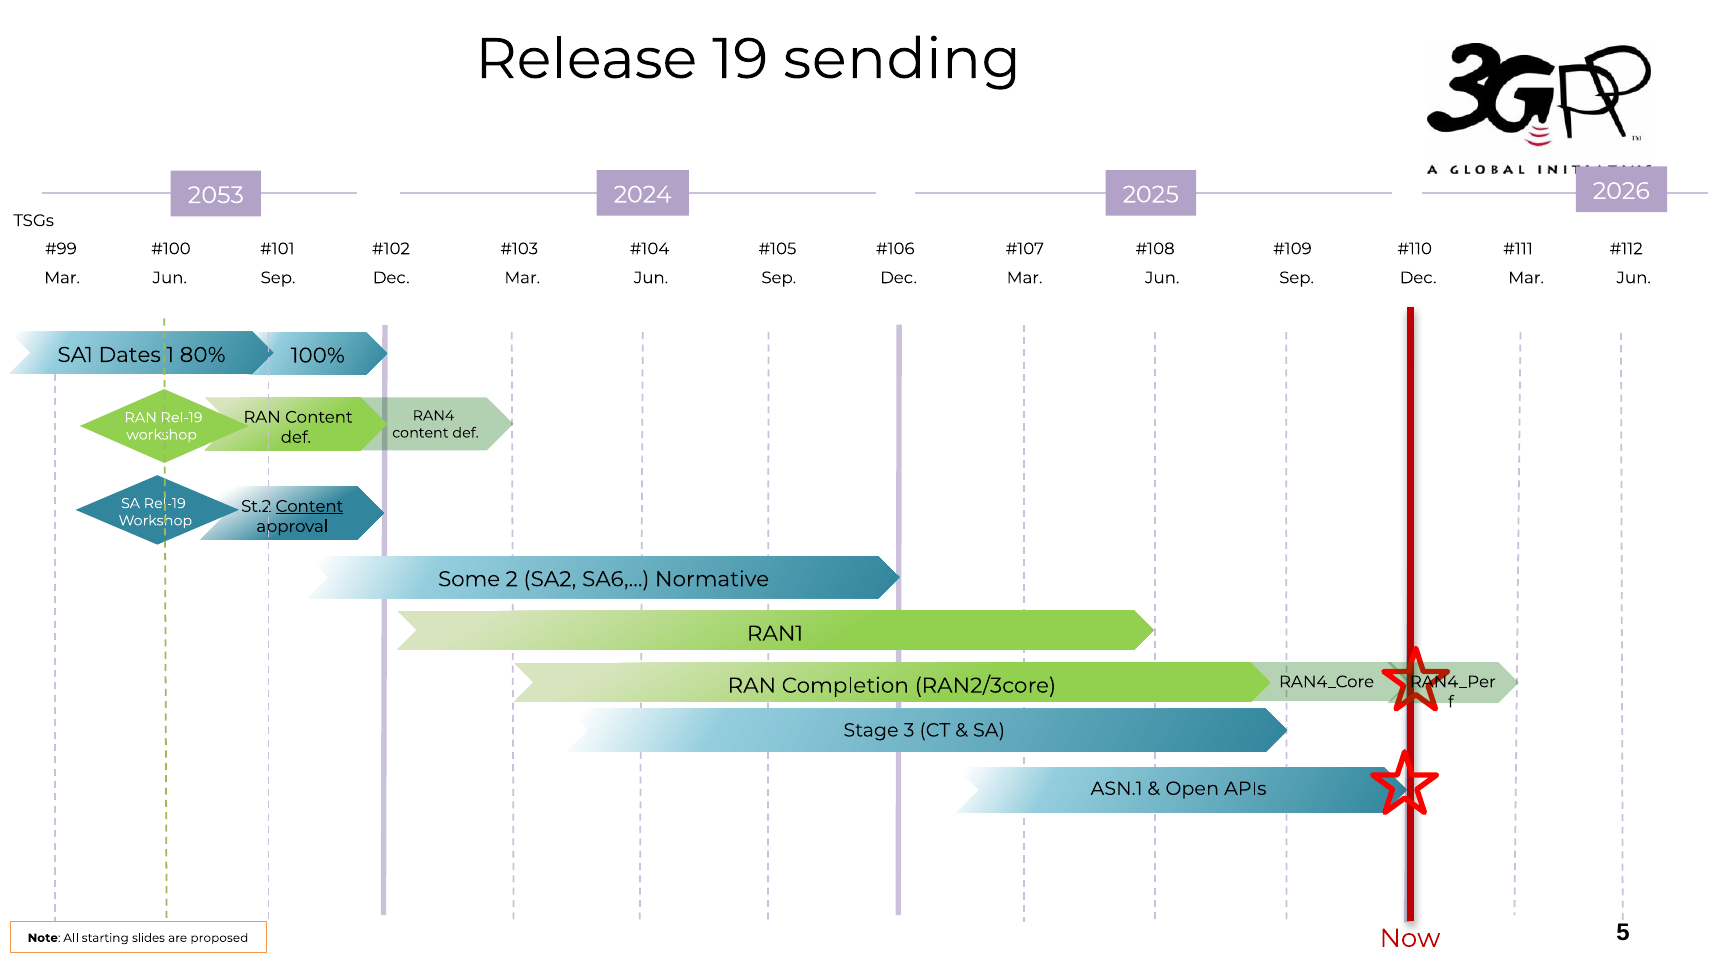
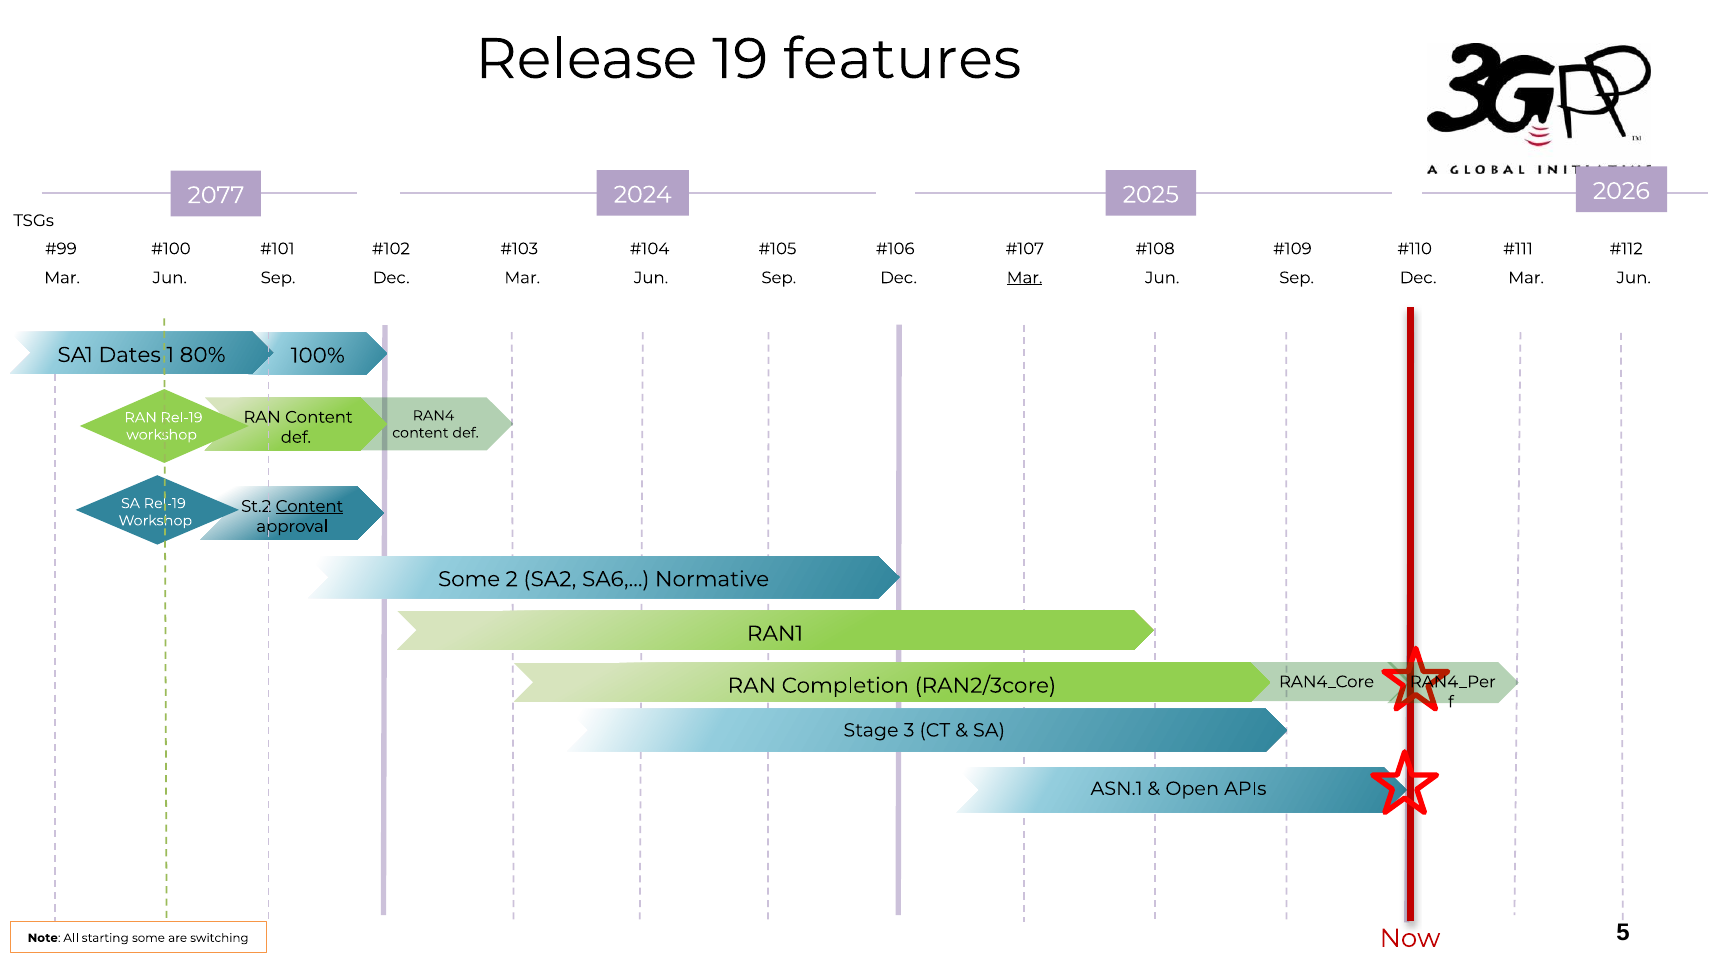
sending: sending -> features (902, 59)
2053: 2053 -> 2077 (216, 195)
Mar underline: none -> present (1025, 278)
starting slides: slides -> some (148, 938)
proposed: proposed -> switching (219, 938)
